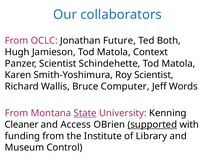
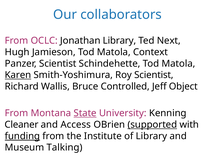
Jonathan Future: Future -> Library (119, 41)
Both: Both -> Next (169, 41)
Karen underline: none -> present (18, 75)
Computer: Computer -> Controlled (125, 87)
Words: Words -> Object (183, 87)
funding underline: none -> present (22, 136)
Control: Control -> Talking (65, 148)
